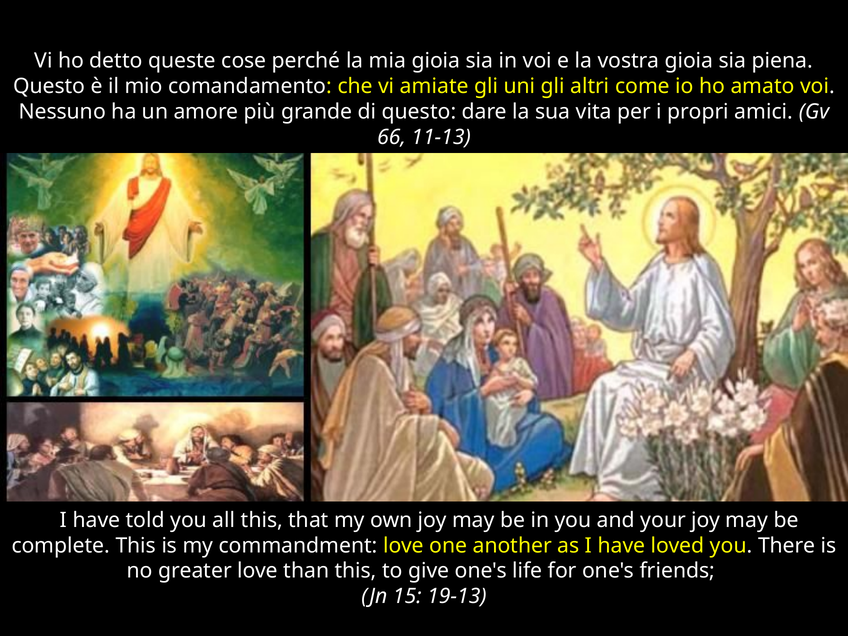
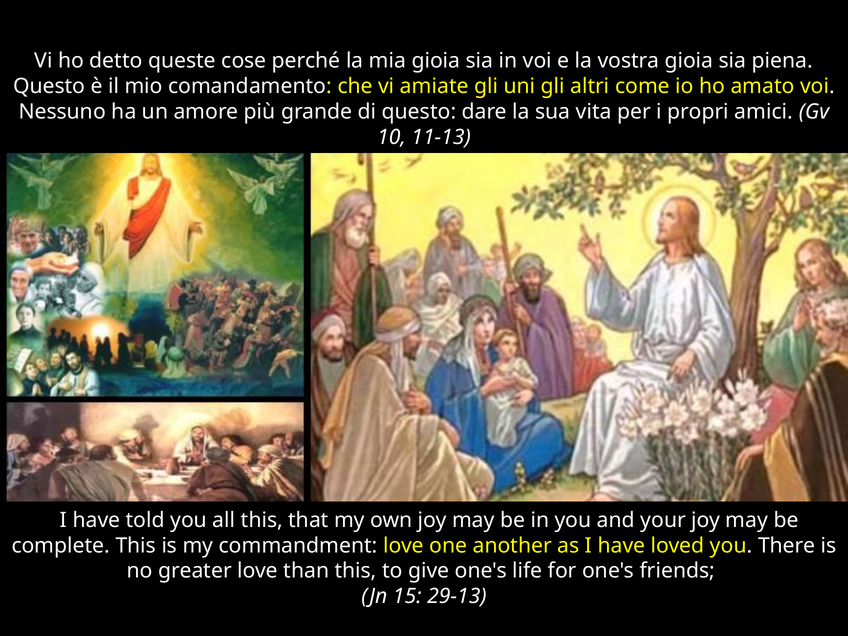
66: 66 -> 10 (392, 137)
19-13: 19-13 -> 29-13 (457, 596)
